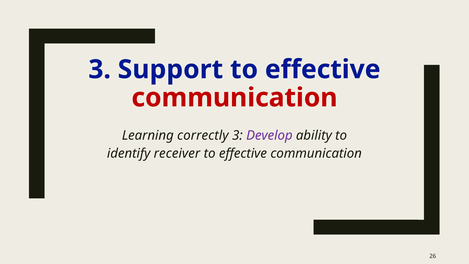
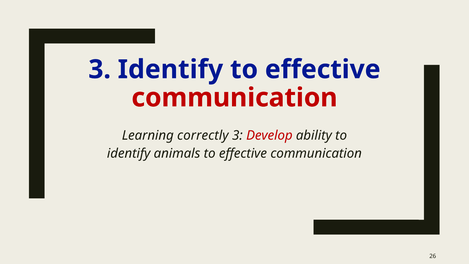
3 Support: Support -> Identify (170, 69)
Develop colour: purple -> red (269, 136)
receiver: receiver -> animals (177, 153)
